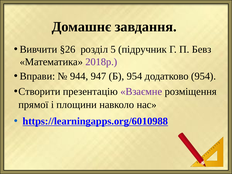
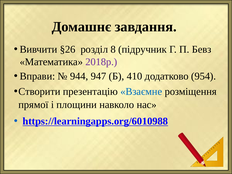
5: 5 -> 8 (113, 49)
Б 954: 954 -> 410 (134, 76)
Взаємне colour: purple -> blue (141, 92)
